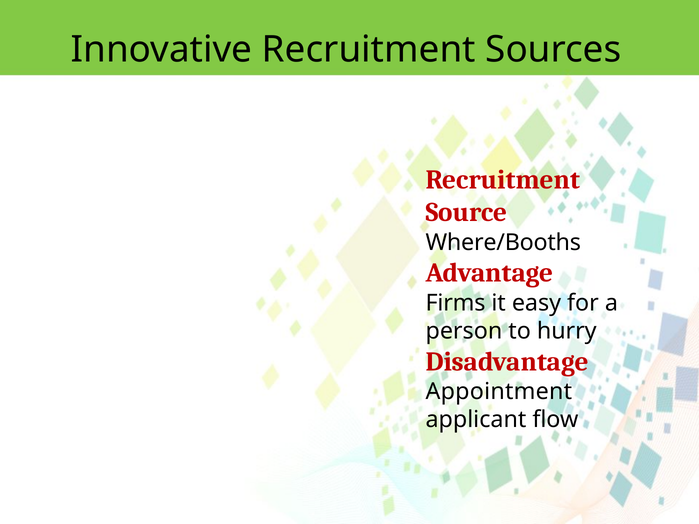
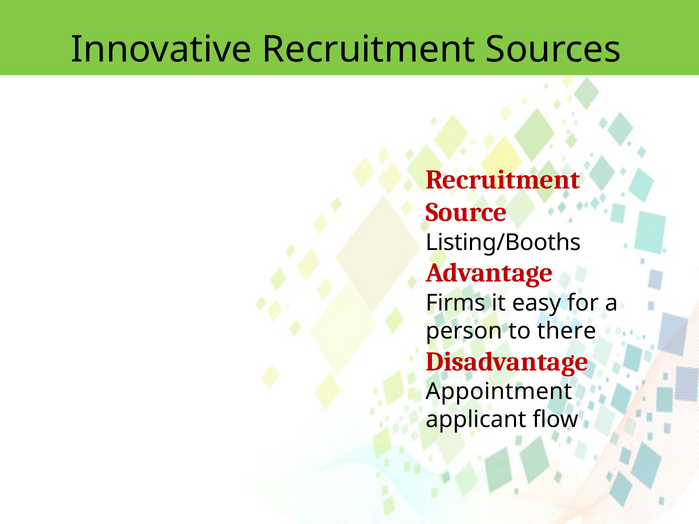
Where/Booths: Where/Booths -> Listing/Booths (503, 243)
hurry: hurry -> there (567, 331)
